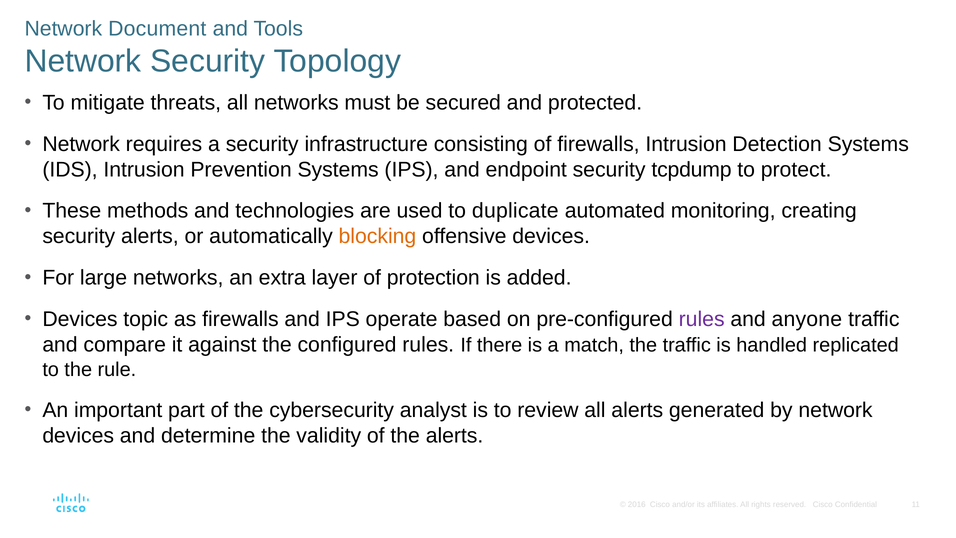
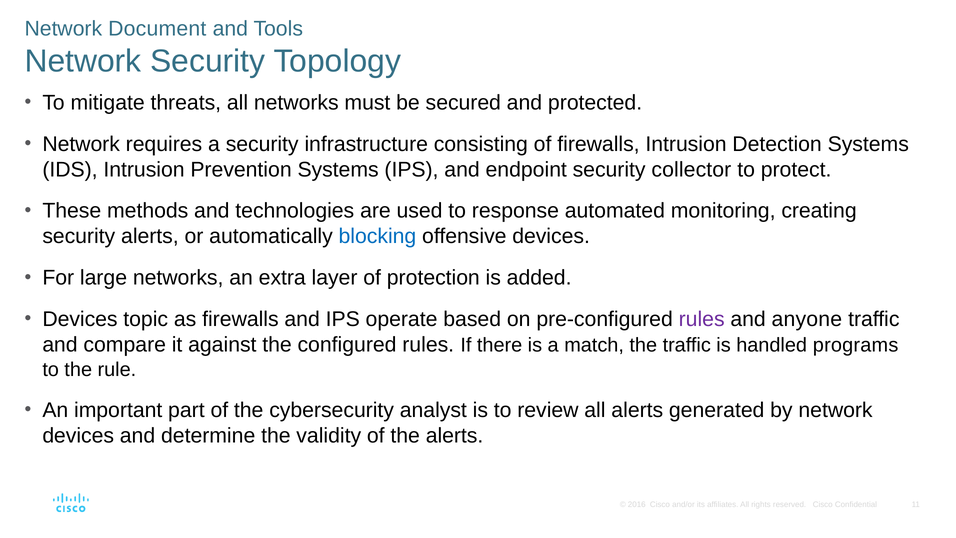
tcpdump: tcpdump -> collector (691, 169)
duplicate: duplicate -> response (515, 211)
blocking colour: orange -> blue (377, 236)
replicated: replicated -> programs (856, 345)
